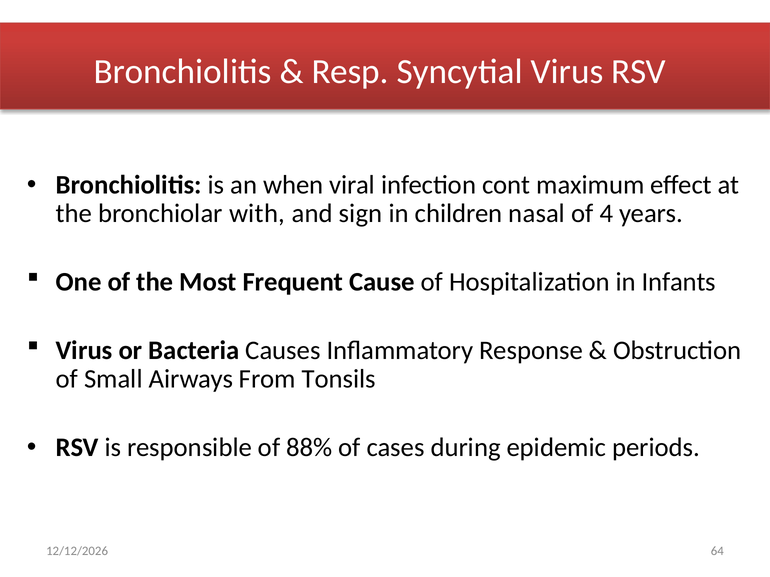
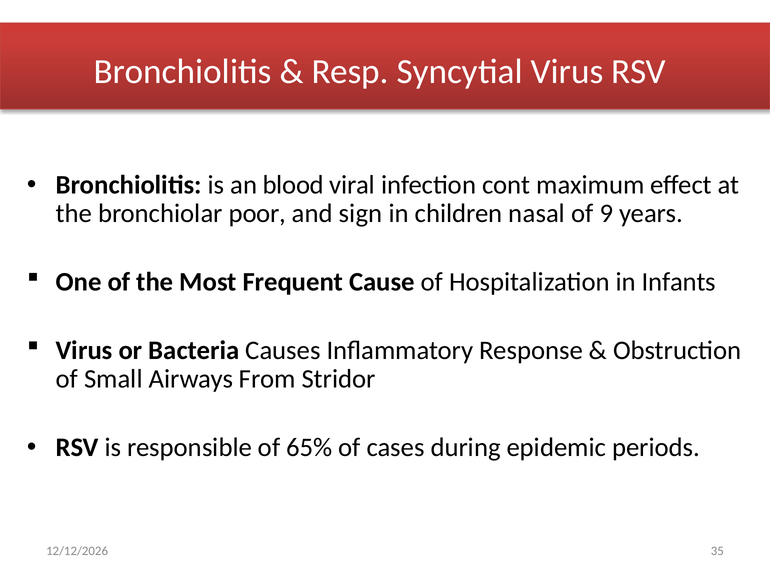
when: when -> blood (293, 185)
with: with -> poor (257, 214)
4: 4 -> 9 (606, 214)
Tonsils: Tonsils -> Stridor (339, 379)
88%: 88% -> 65% (309, 448)
64: 64 -> 35 (717, 551)
